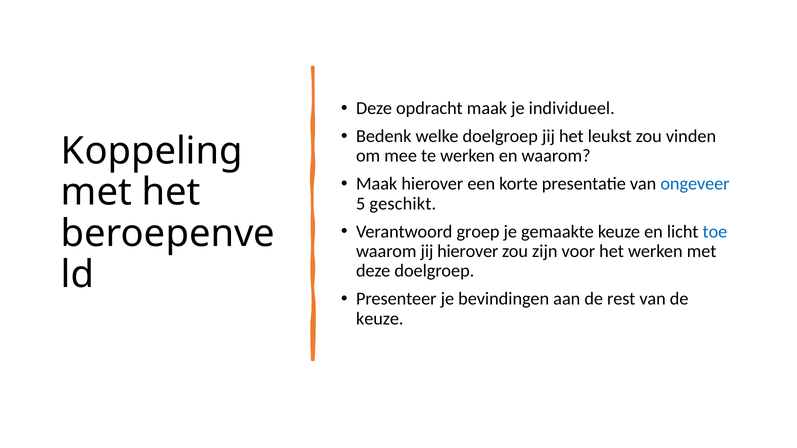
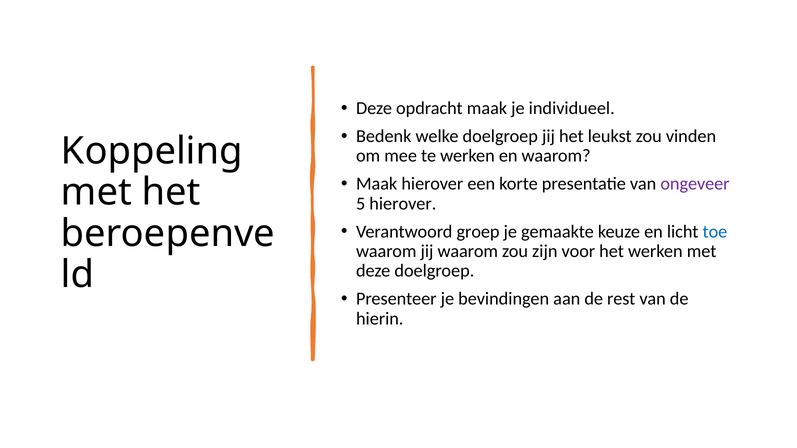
ongeveer colour: blue -> purple (695, 184)
5 geschikt: geschikt -> hierover (403, 204)
jij hierover: hierover -> waarom (468, 251)
keuze: keuze -> hierin (380, 319)
